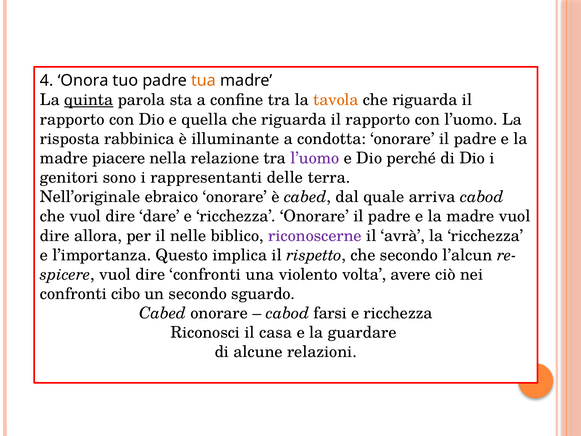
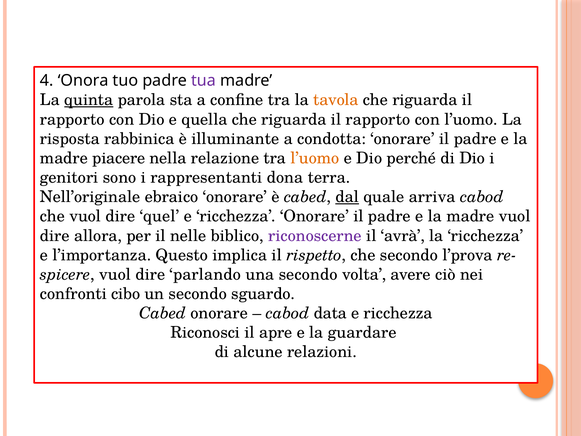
tua colour: orange -> purple (203, 81)
l’uomo colour: purple -> orange (315, 158)
delle: delle -> dona (285, 177)
dal underline: none -> present (347, 197)
dare: dare -> quel (159, 216)
l’alcun: l’alcun -> l’prova (468, 255)
dire confronti: confronti -> parlando (205, 274)
una violento: violento -> secondo (308, 274)
farsi: farsi -> data (330, 313)
casa: casa -> apre (276, 332)
